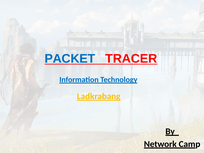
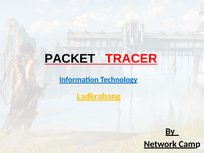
PACKET colour: blue -> black (70, 59)
